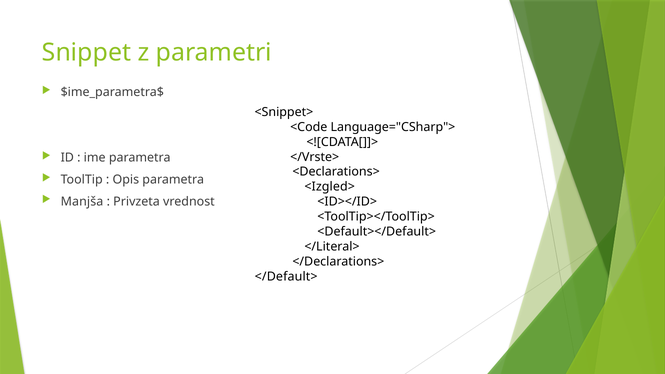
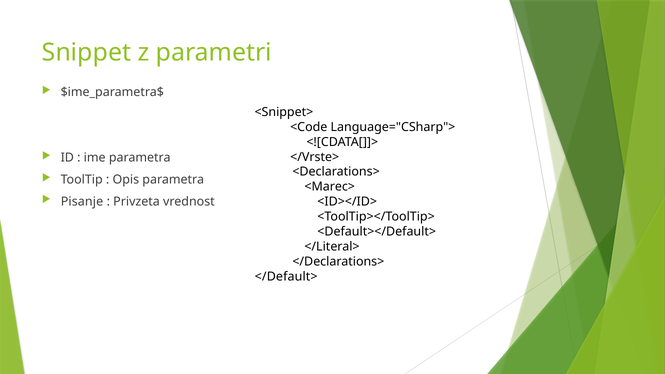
<Izgled>: <Izgled> -> <Marec> (330, 187)
Manjša: Manjša -> Pisanje (82, 202)
